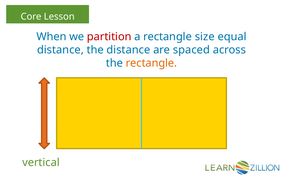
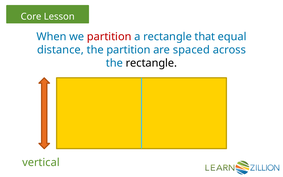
size: size -> that (205, 37)
the distance: distance -> partition (128, 50)
rectangle colour: orange -> black (151, 63)
